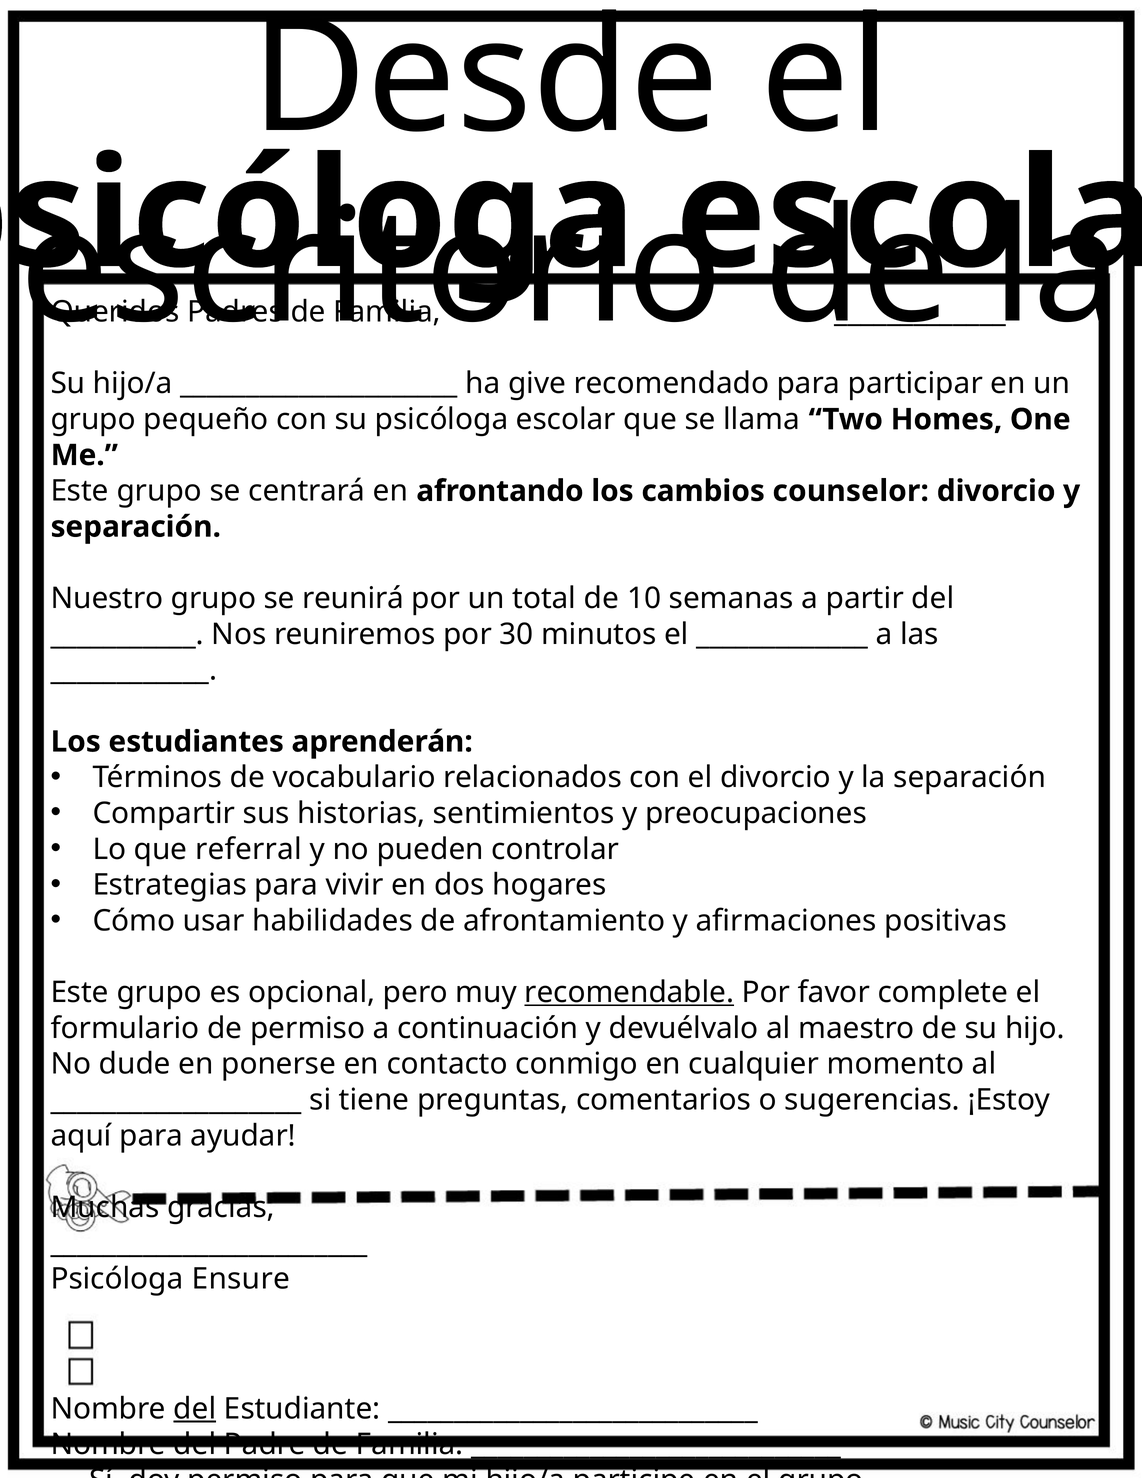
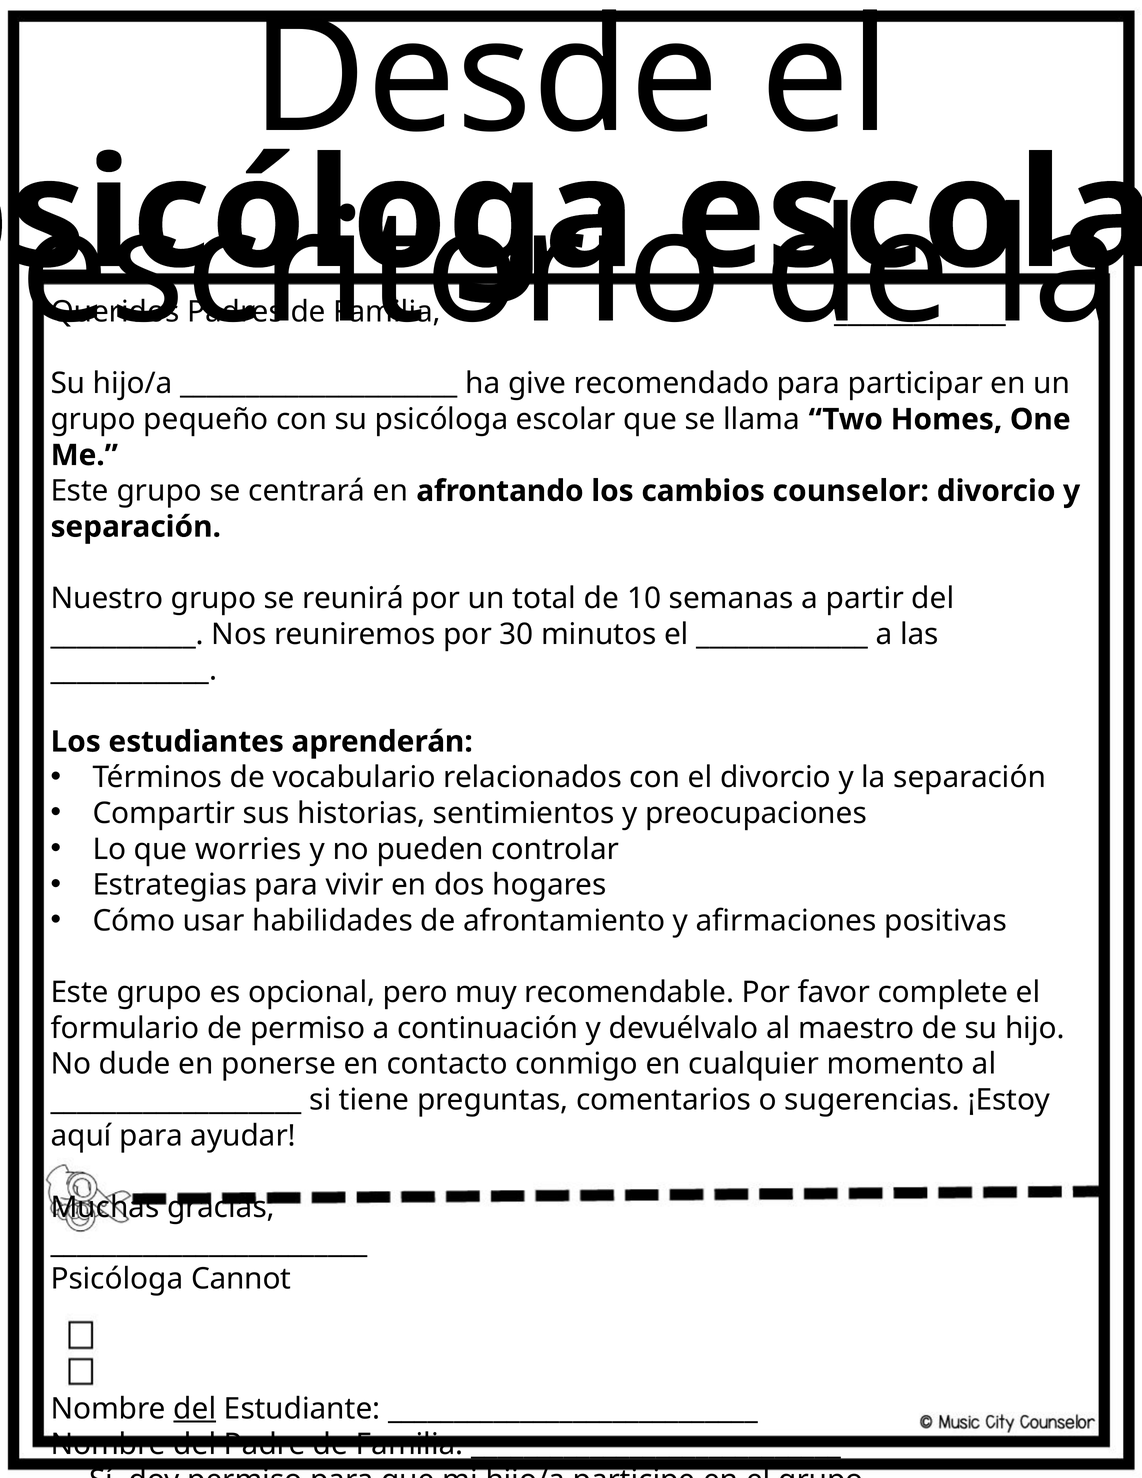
referral: referral -> worries (248, 849)
recomendable underline: present -> none (629, 992)
Ensure: Ensure -> Cannot (241, 1279)
